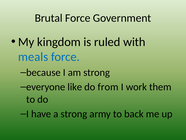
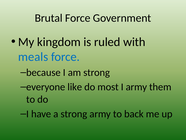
from: from -> most (108, 87)
I work: work -> army (136, 87)
